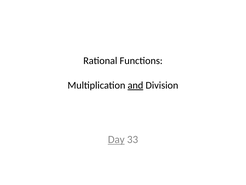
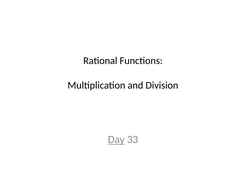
and underline: present -> none (135, 85)
